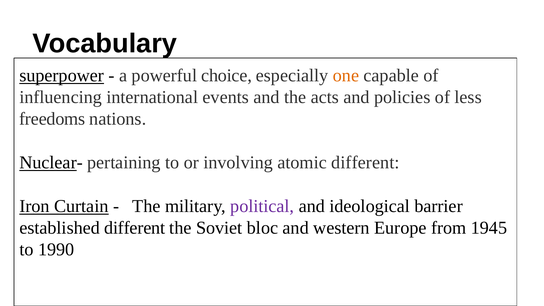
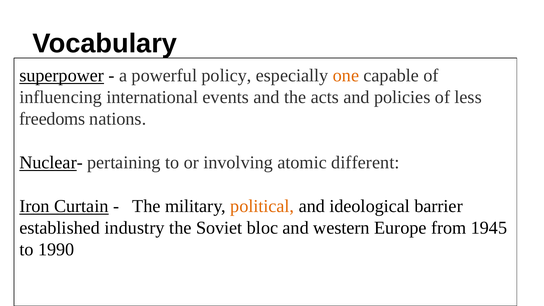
choice: choice -> policy (226, 75)
political colour: purple -> orange (262, 206)
established different: different -> industry (135, 228)
